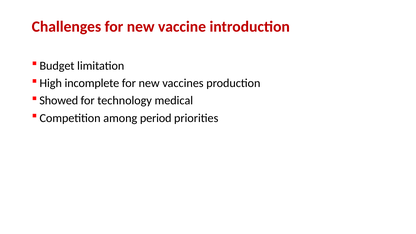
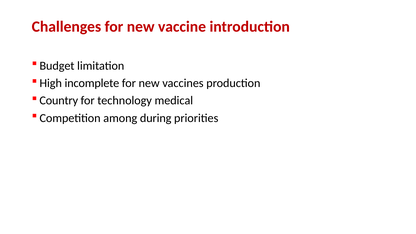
Showed: Showed -> Country (59, 101)
period: period -> during (156, 118)
